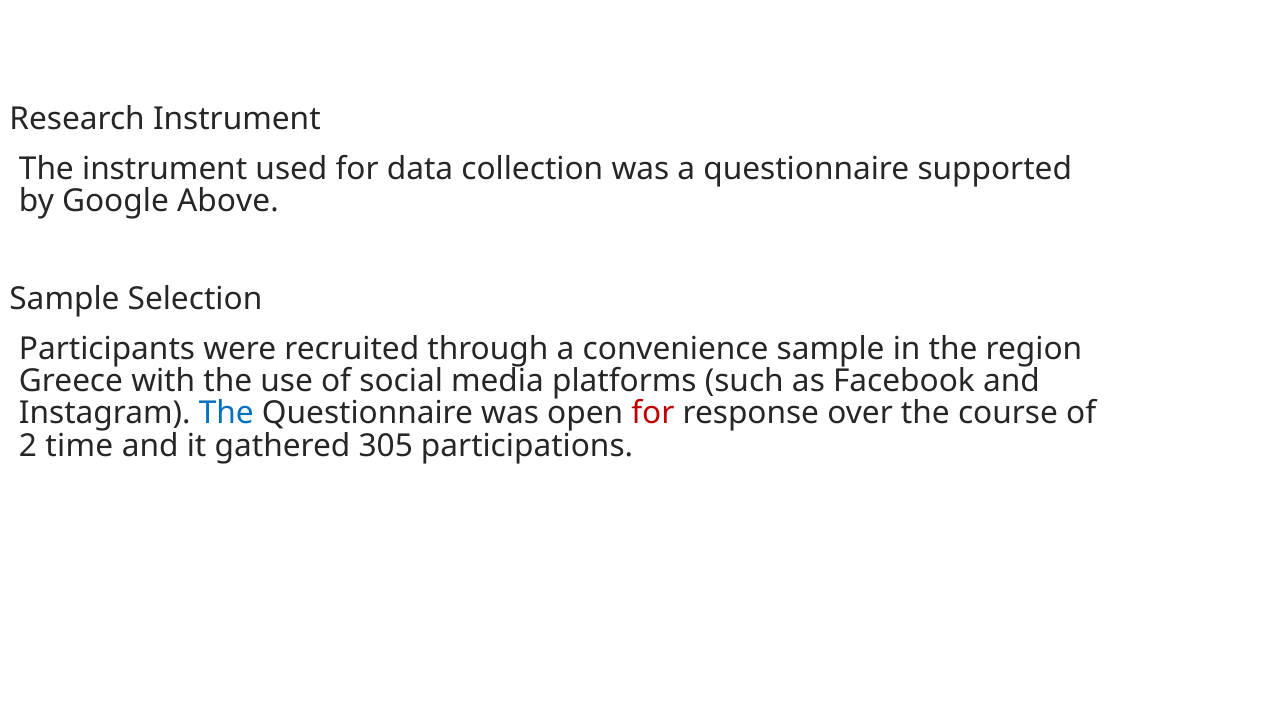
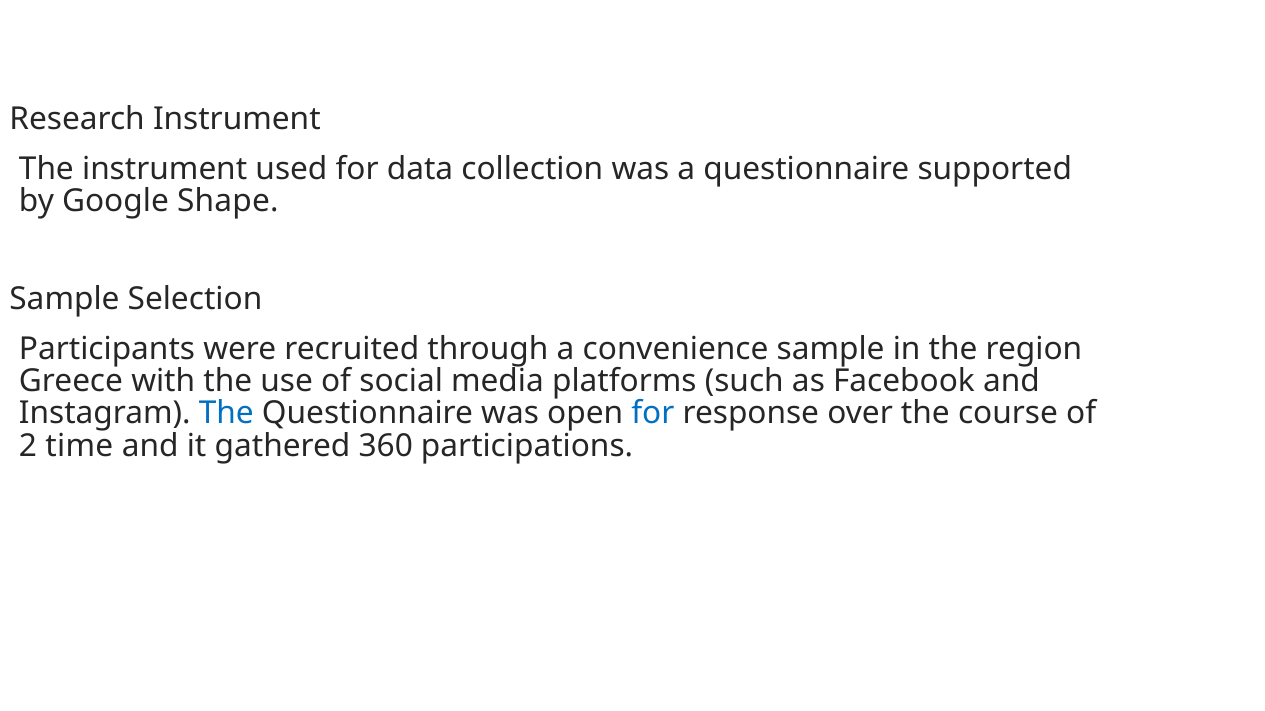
Above: Above -> Shape (228, 201)
for colour: red -> blue (653, 414)
305: 305 -> 360 (386, 446)
